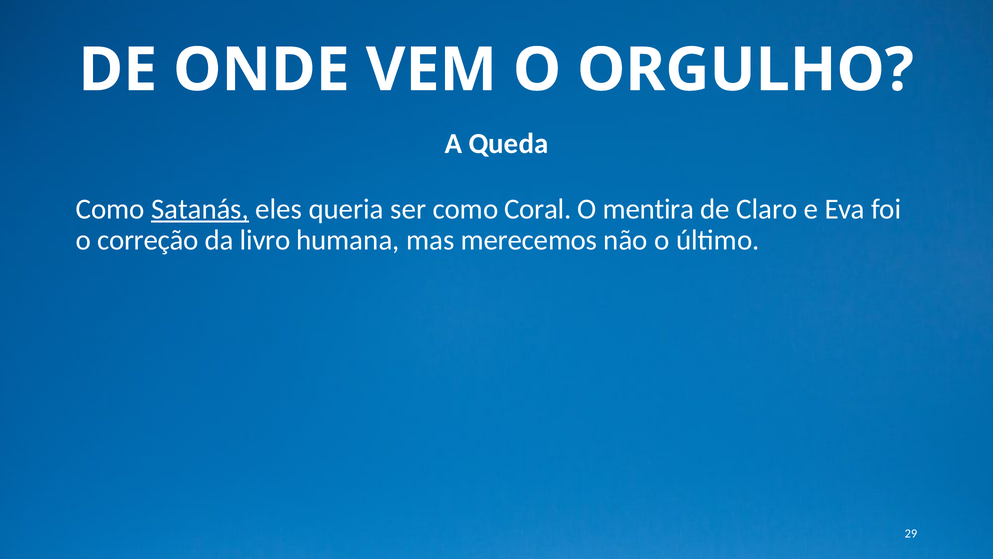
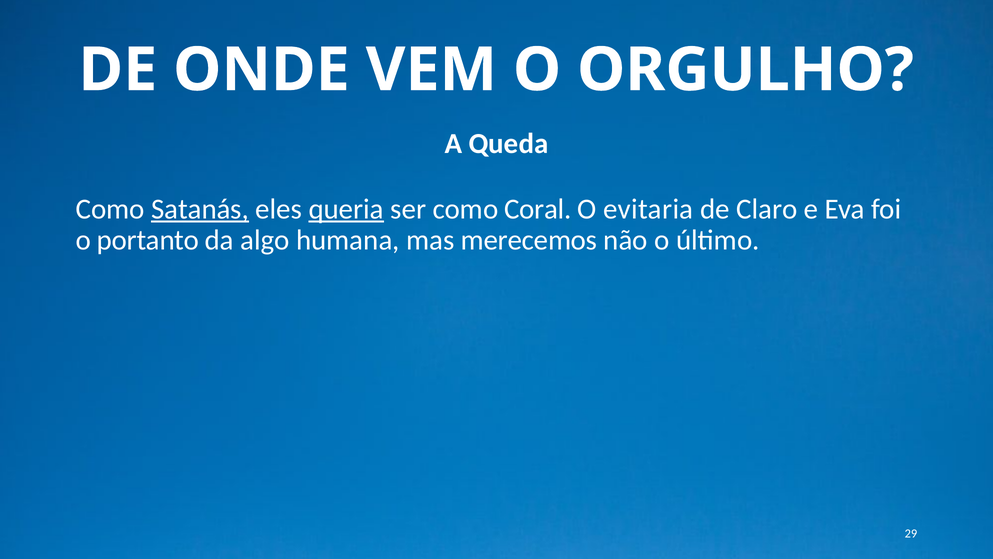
queria underline: none -> present (346, 209)
mentira: mentira -> evitaria (648, 209)
correção: correção -> portanto (148, 240)
livro: livro -> algo (265, 240)
